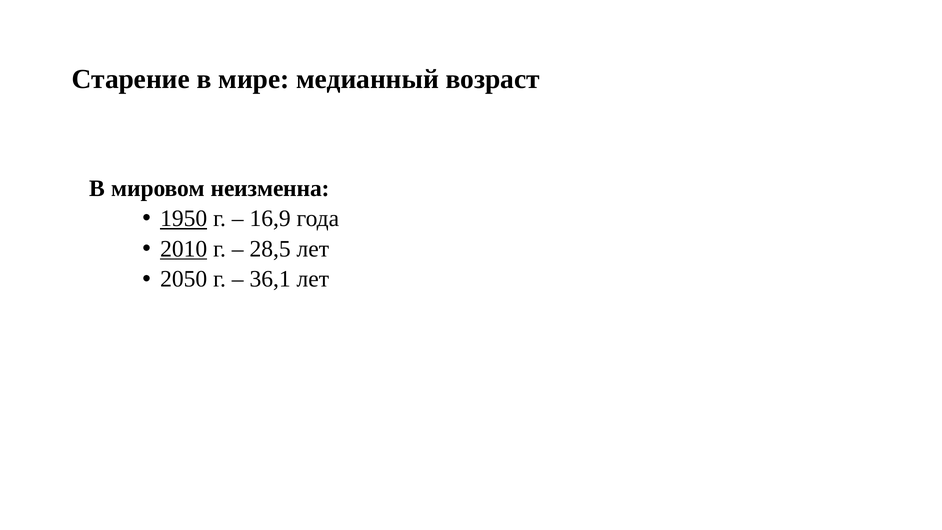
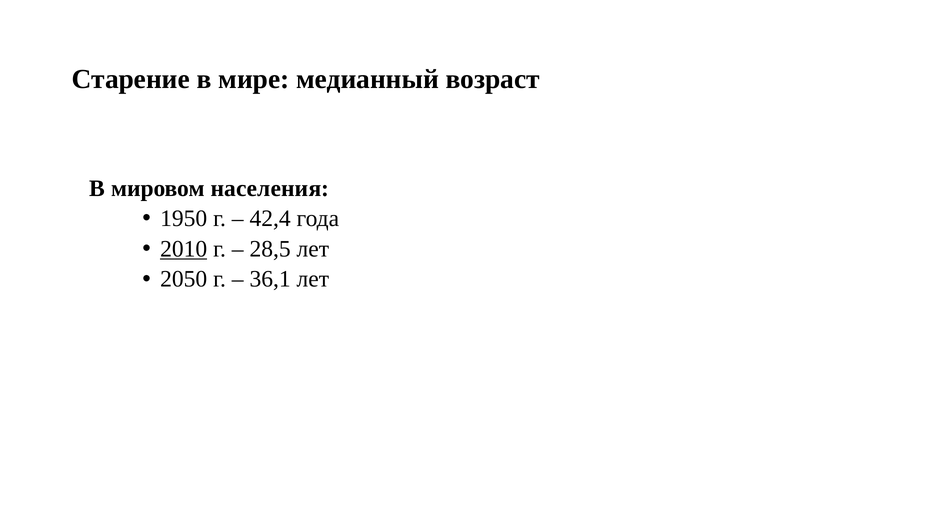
неизменна: неизменна -> населения (270, 188)
1950 underline: present -> none (184, 218)
16,9: 16,9 -> 42,4 (270, 218)
